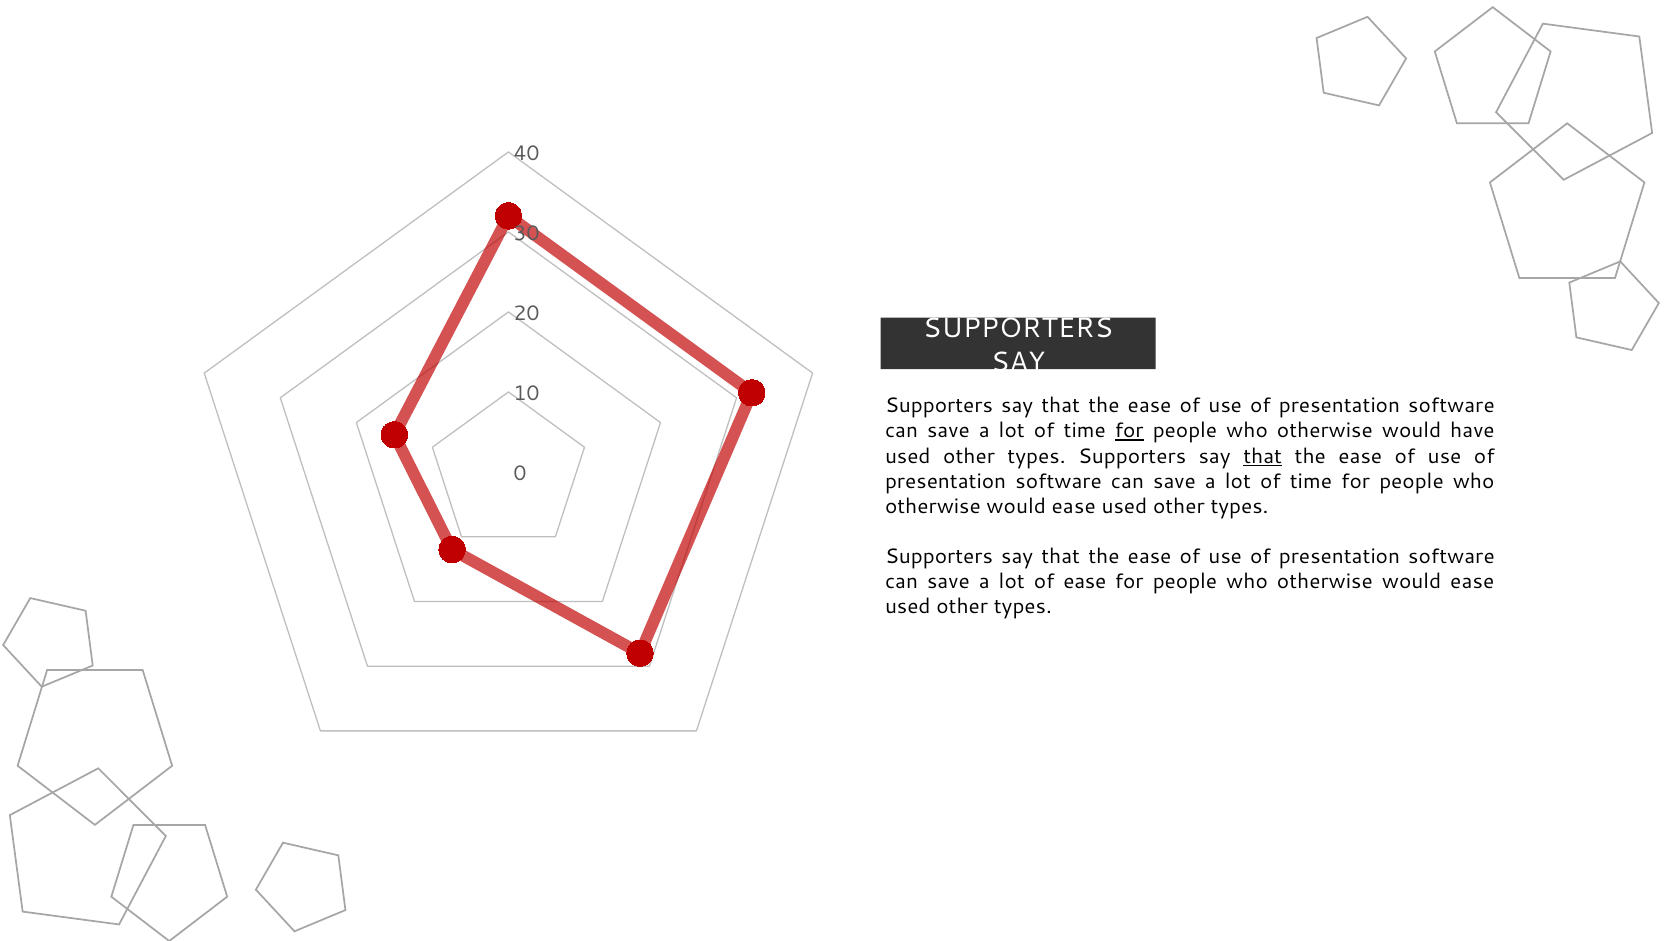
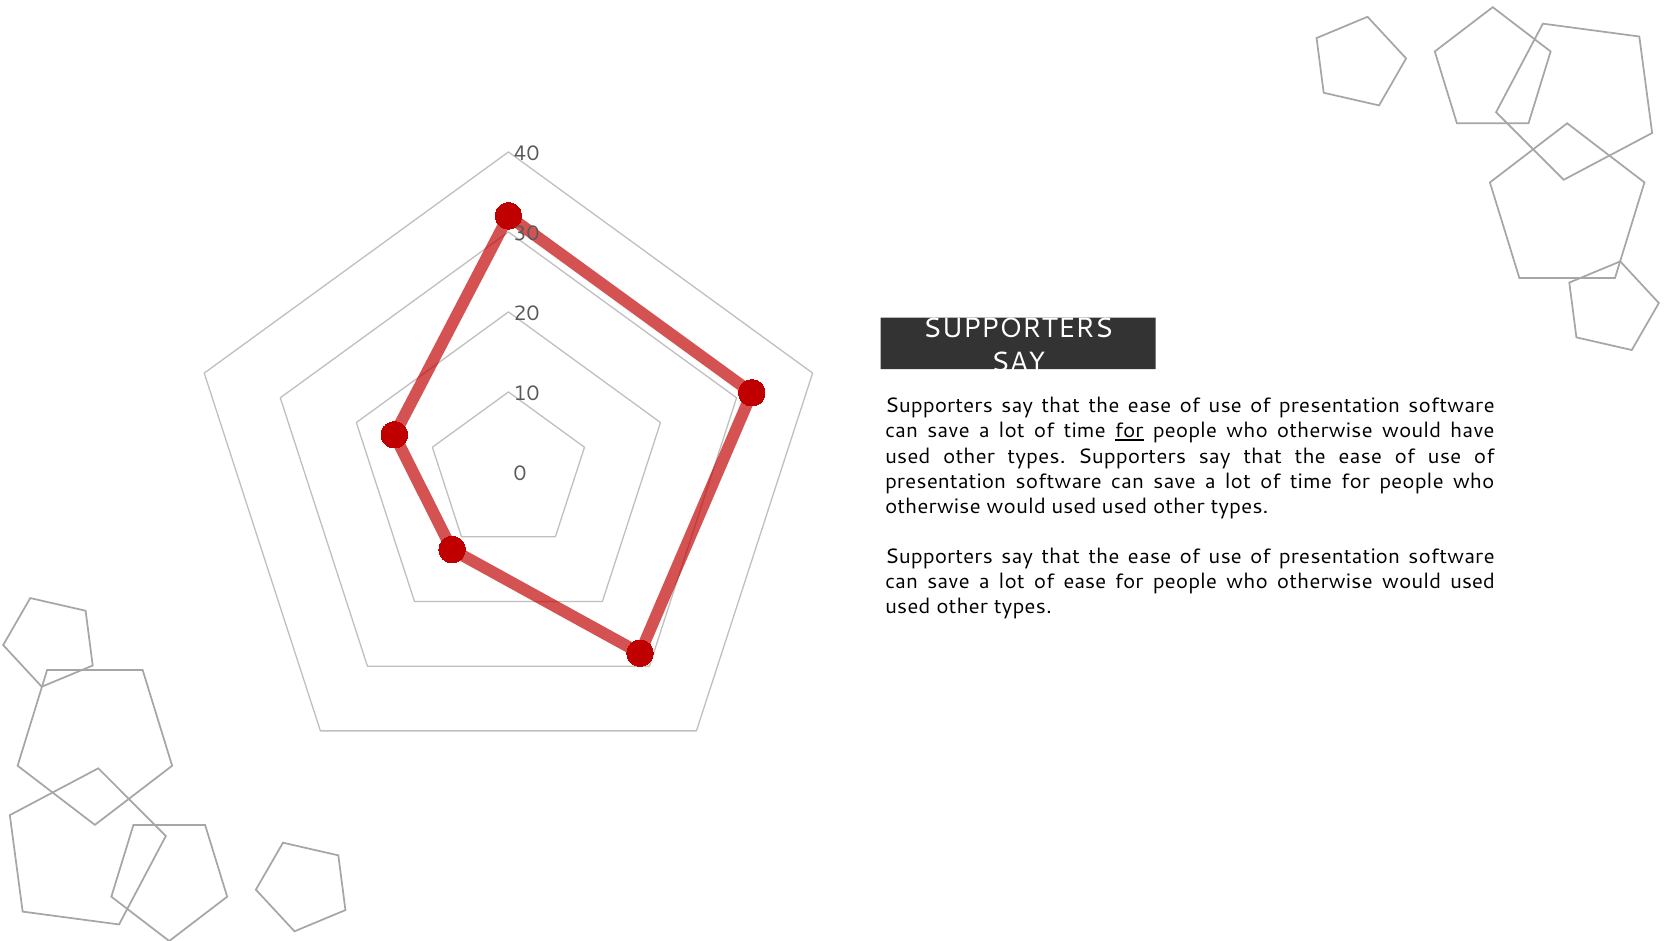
that underline: present -> none (1263, 456)
ease: ease -> used (1074, 506)
ease: ease -> used (1473, 581)
